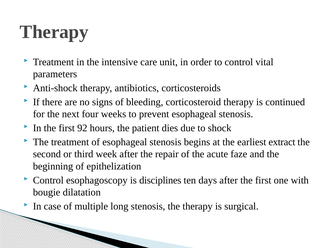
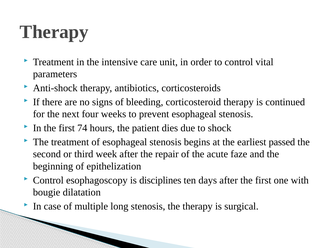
92: 92 -> 74 (82, 128)
extract: extract -> passed (282, 142)
